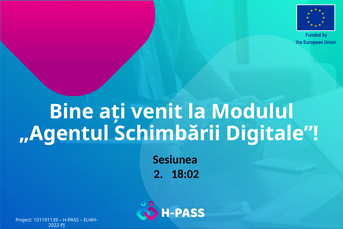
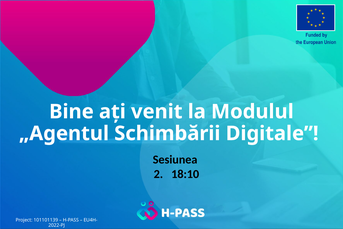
18:02: 18:02 -> 18:10 (185, 174)
